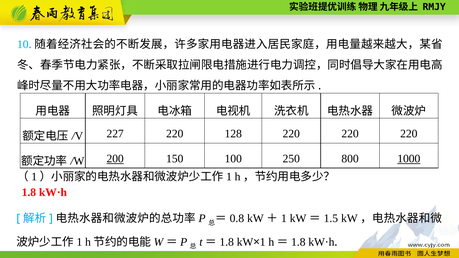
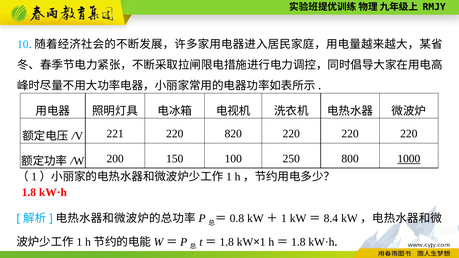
227: 227 -> 221 (115, 134)
128: 128 -> 820 (233, 134)
200 underline: present -> none (115, 159)
1.5: 1.5 -> 8.4 (331, 219)
